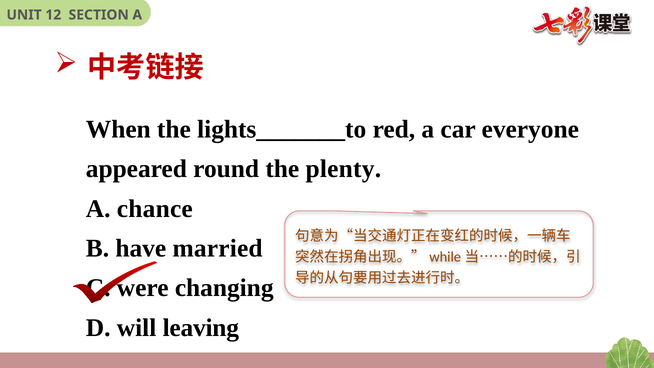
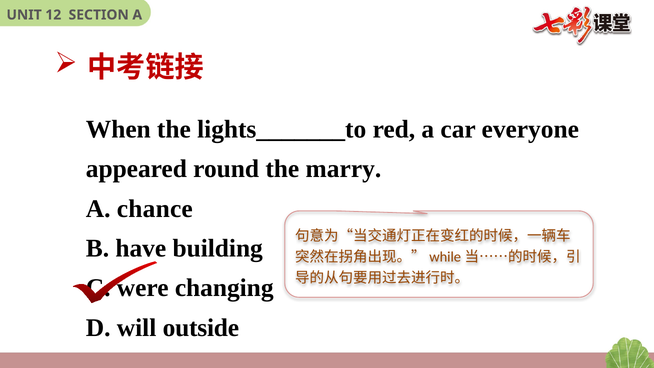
plenty: plenty -> marry (343, 169)
married: married -> building (218, 248)
leaving: leaving -> outside (201, 328)
